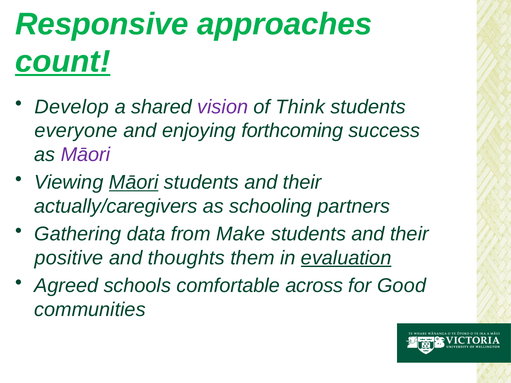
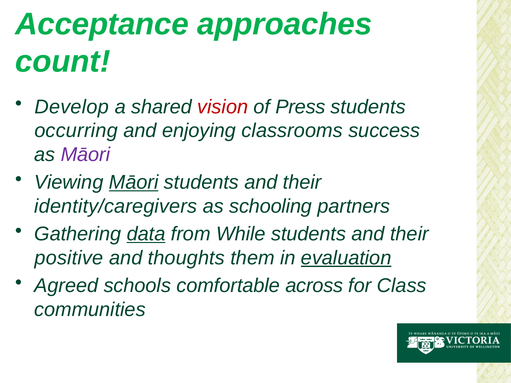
Responsive: Responsive -> Acceptance (102, 24)
count underline: present -> none (63, 62)
vision colour: purple -> red (223, 107)
Think: Think -> Press (300, 107)
everyone: everyone -> occurring (76, 131)
forthcoming: forthcoming -> classrooms (292, 131)
actually/caregivers: actually/caregivers -> identity/caregivers (116, 206)
data underline: none -> present (146, 234)
Make: Make -> While (241, 234)
Good: Good -> Class (402, 286)
